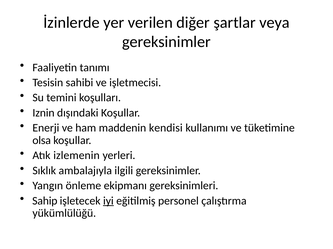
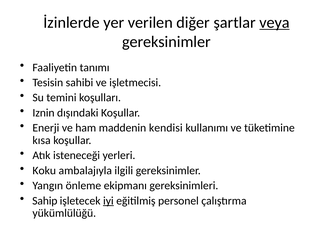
veya underline: none -> present (274, 23)
olsa: olsa -> kısa (42, 141)
izlemenin: izlemenin -> isteneceği (77, 156)
Sıklık: Sıklık -> Koku (44, 171)
